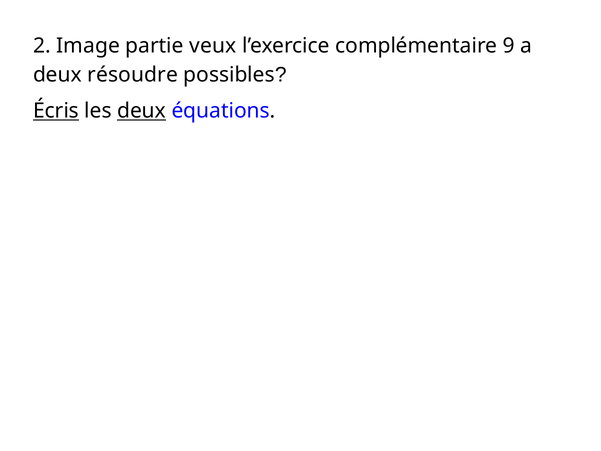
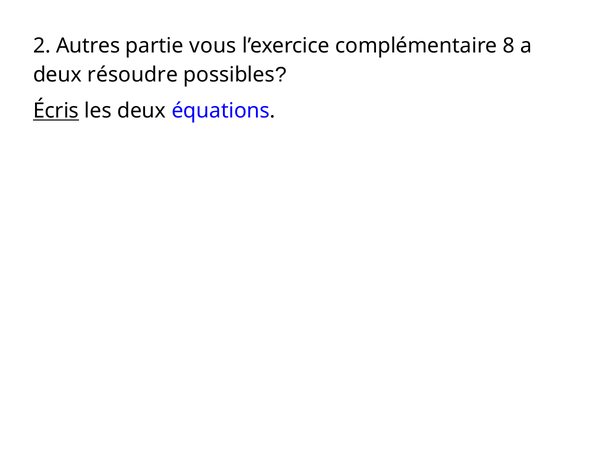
Image: Image -> Autres (88, 46)
veux: veux -> vous (213, 46)
9: 9 -> 8 (509, 46)
deux underline: present -> none (142, 111)
